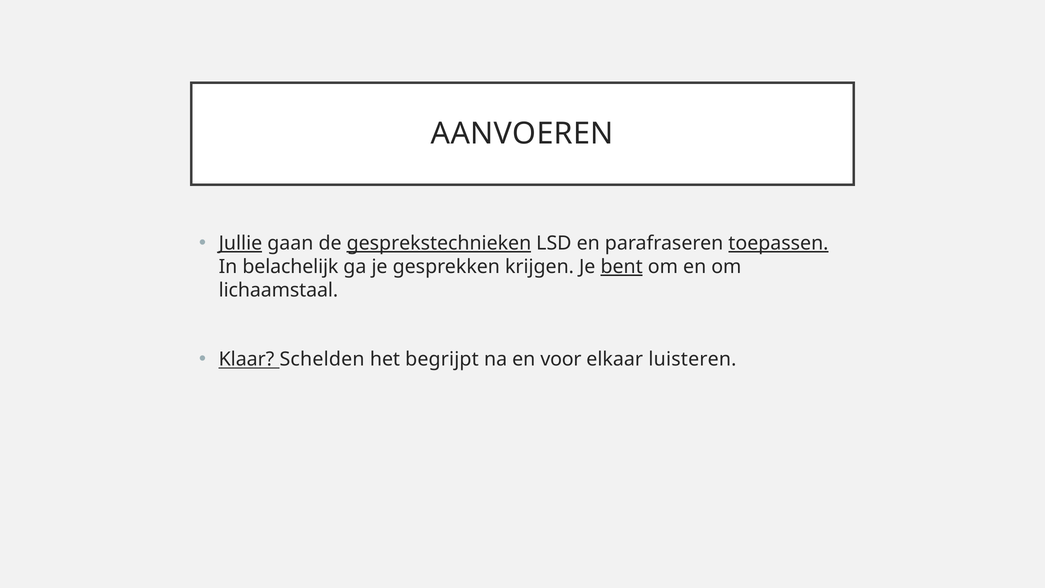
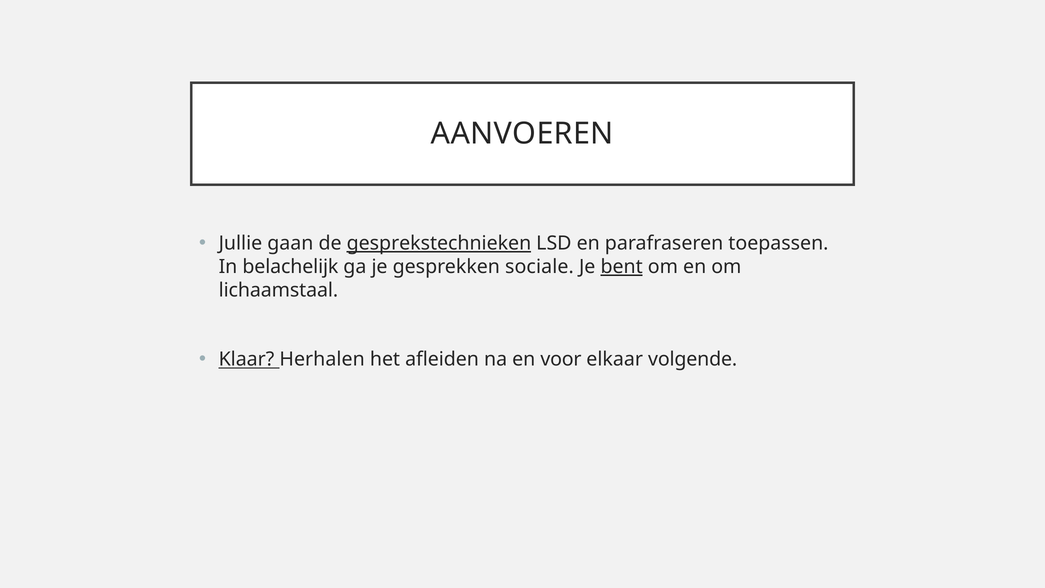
Jullie underline: present -> none (240, 243)
toepassen underline: present -> none (778, 243)
krijgen: krijgen -> sociale (539, 267)
Schelden: Schelden -> Herhalen (322, 359)
begrijpt: begrijpt -> afleiden (442, 359)
luisteren: luisteren -> volgende (693, 359)
